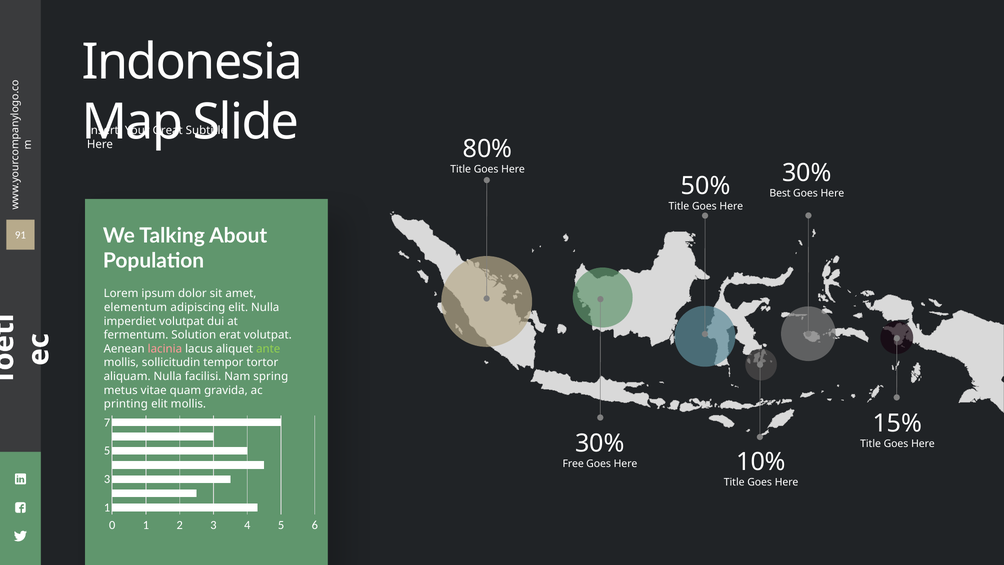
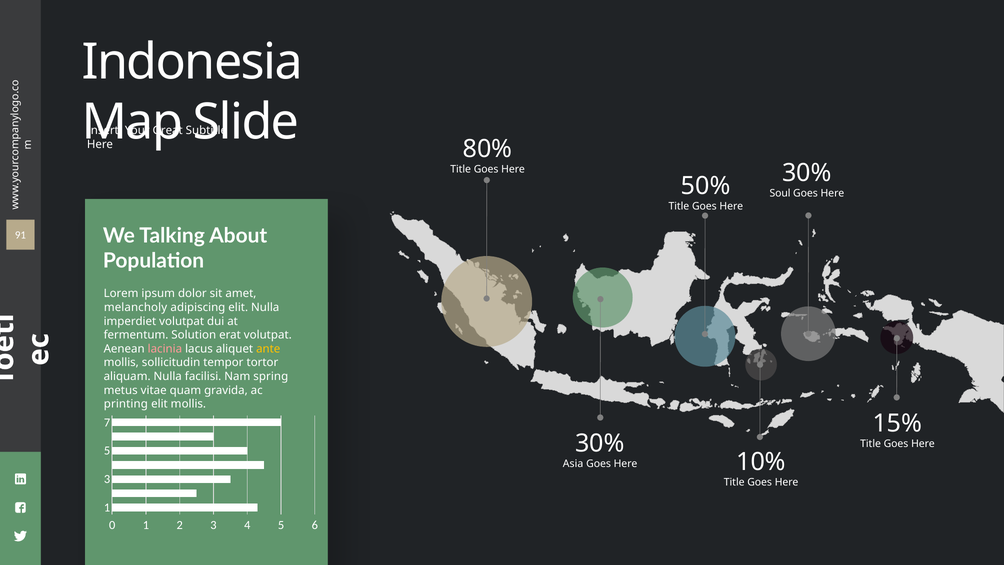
Best: Best -> Soul (780, 193)
elementum: elementum -> melancholy (136, 307)
ante colour: light green -> yellow (268, 349)
Free: Free -> Asia (573, 464)
